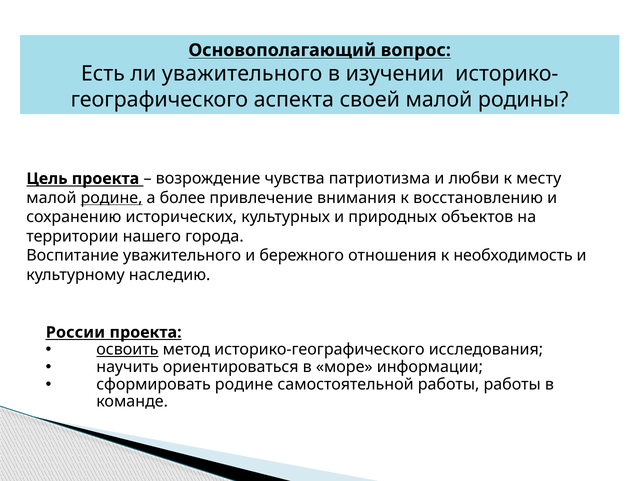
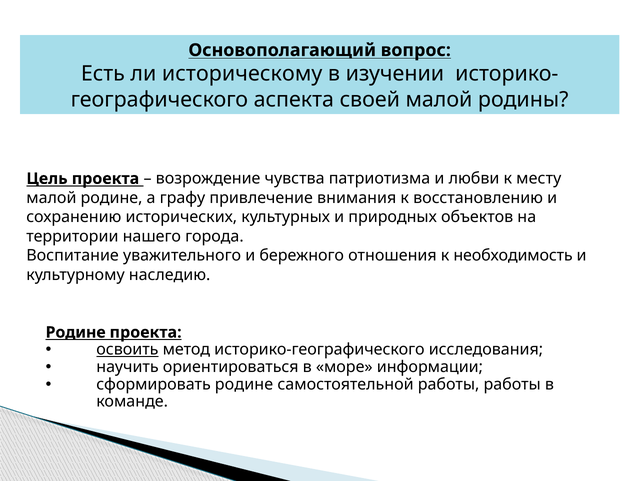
ли уважительного: уважительного -> историческому (242, 74)
родине underline: present -> none (112, 198)
более: более -> графу (183, 198)
России: России -> Родине (76, 333)
